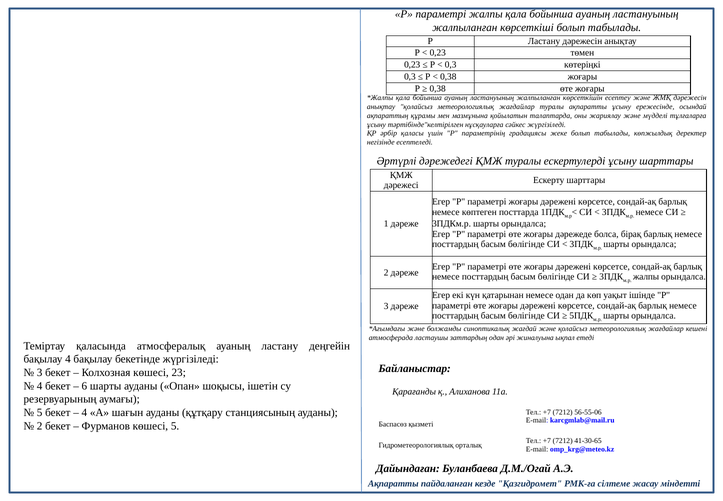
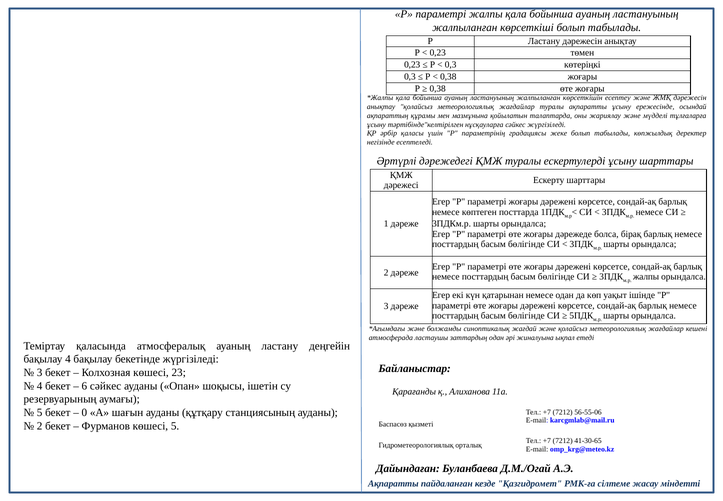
6 шарты: шарты -> сәйкес (106, 386)
4: 4 -> 0 (84, 412)
